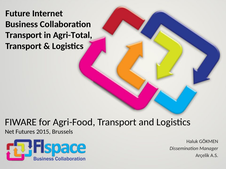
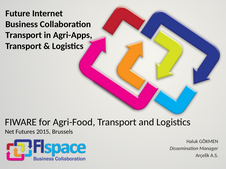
Agri-Total: Agri-Total -> Agri-Apps (73, 35)
